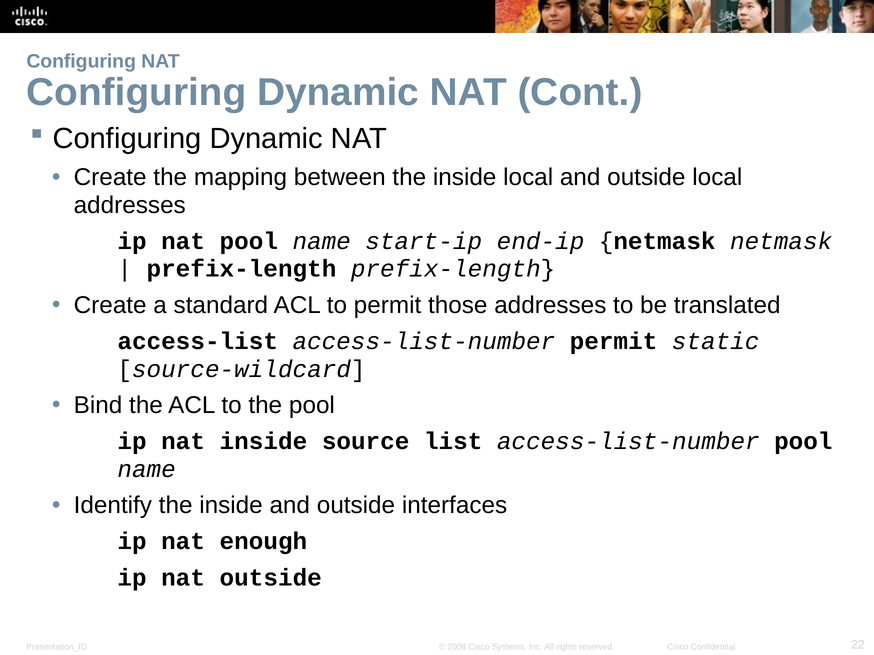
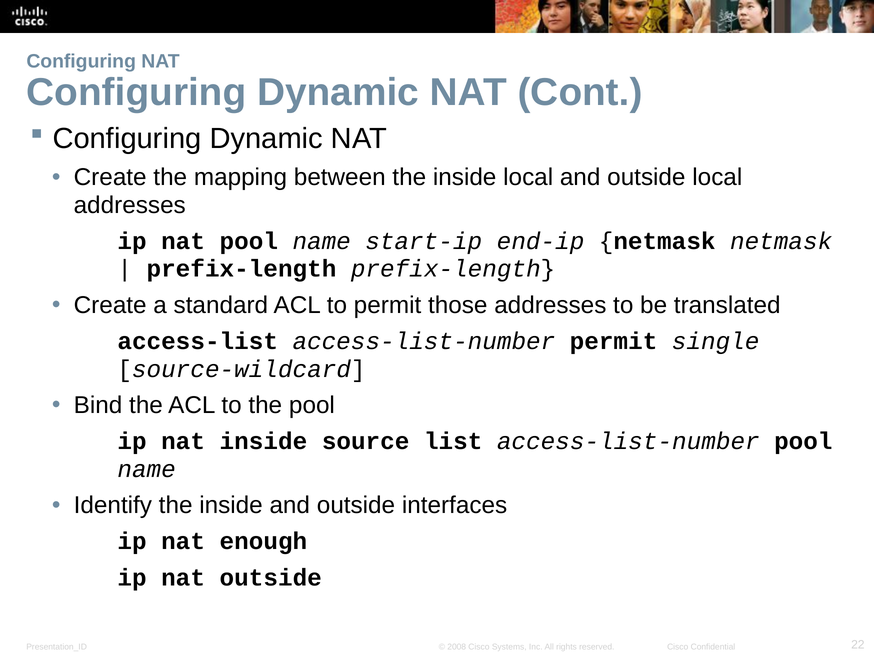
static: static -> single (716, 342)
